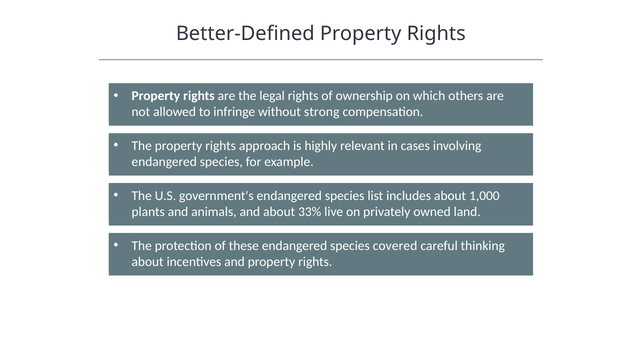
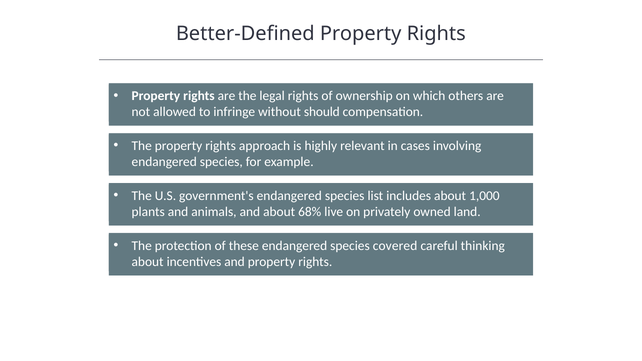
strong: strong -> should (322, 112)
33%: 33% -> 68% (310, 212)
